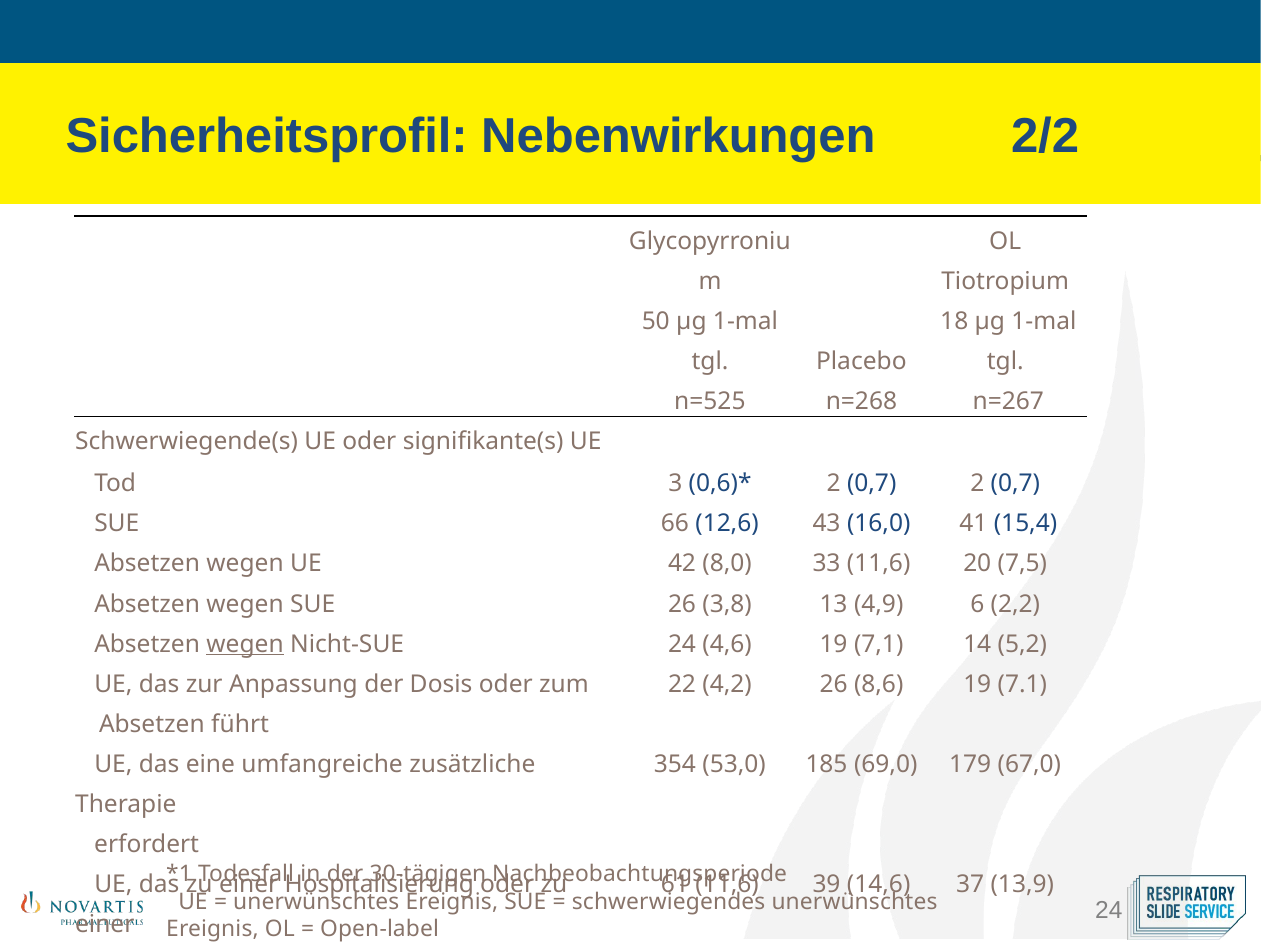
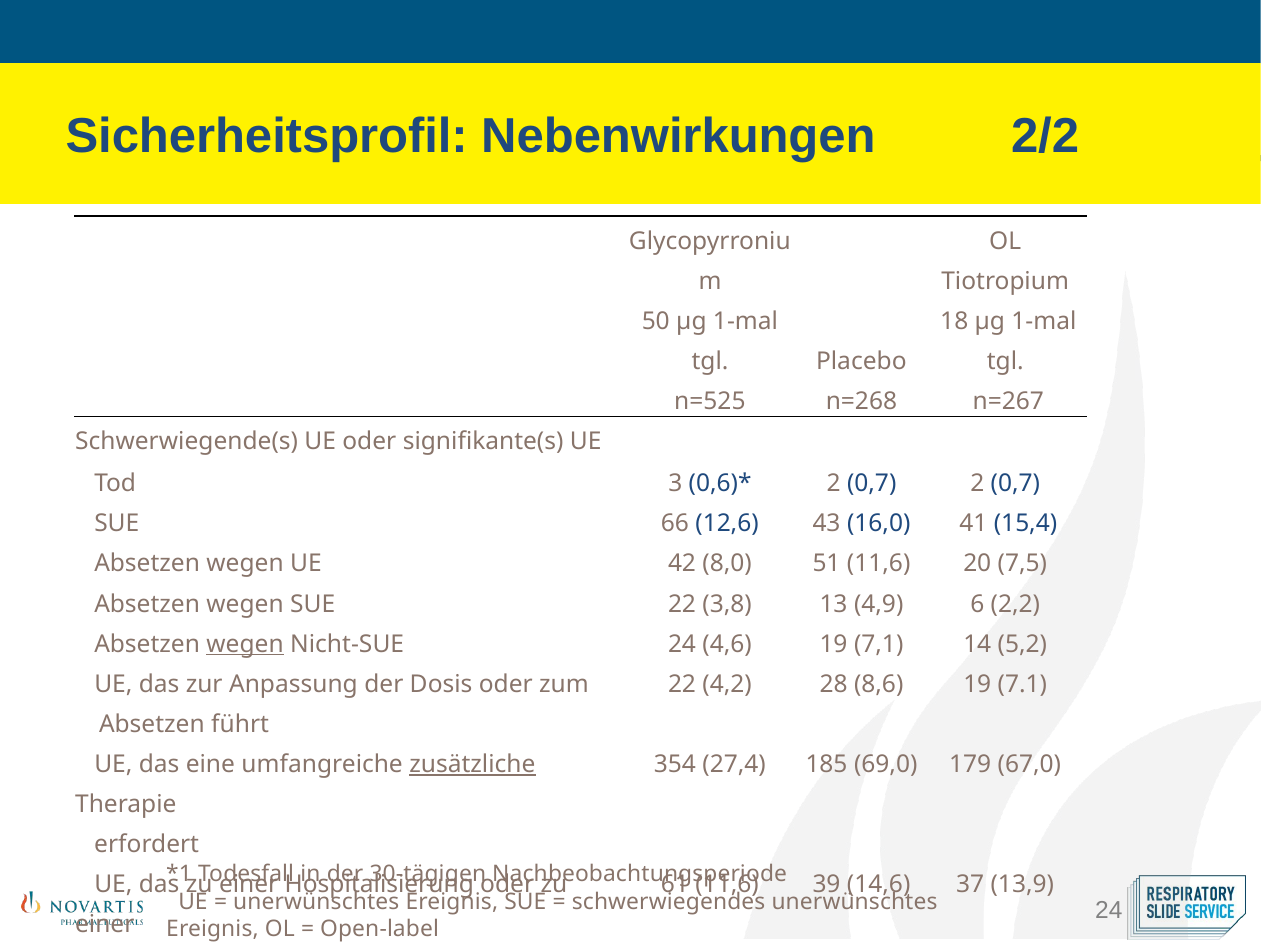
33: 33 -> 51 (827, 564)
SUE 26: 26 -> 22 (682, 604)
4,2 26: 26 -> 28 (834, 684)
zusätzliche underline: none -> present (472, 764)
53,0: 53,0 -> 27,4 (734, 764)
